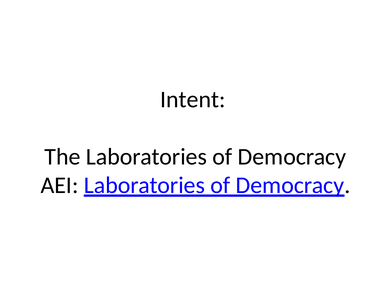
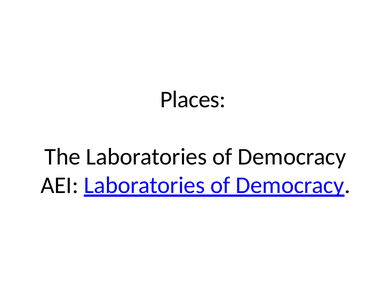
Intent: Intent -> Places (193, 99)
